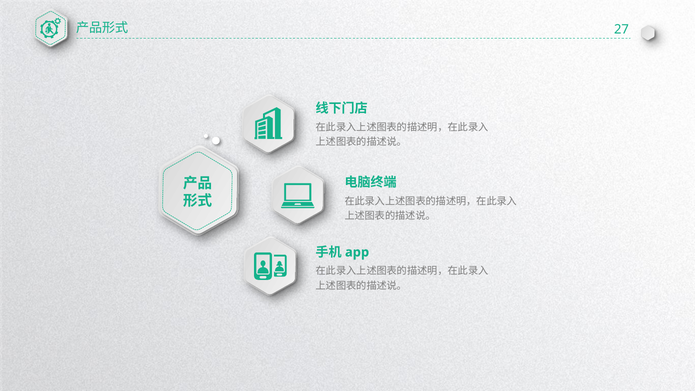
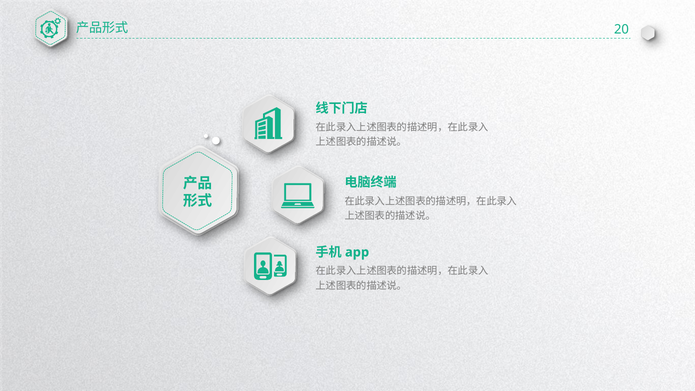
27: 27 -> 20 (621, 30)
